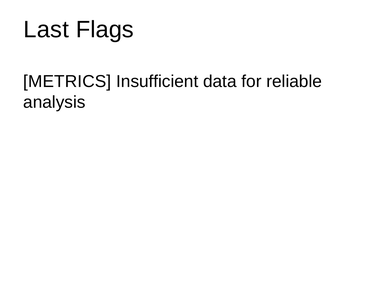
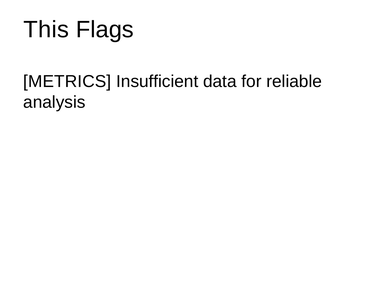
Last: Last -> This (46, 29)
